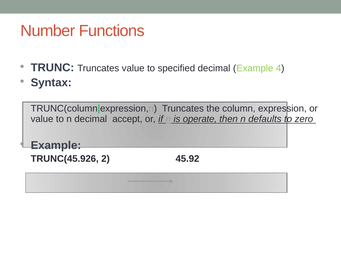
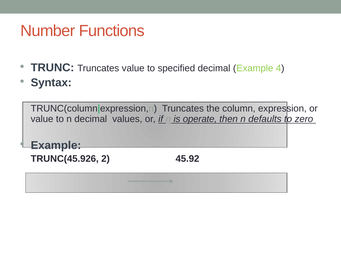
accept: accept -> values (127, 119)
